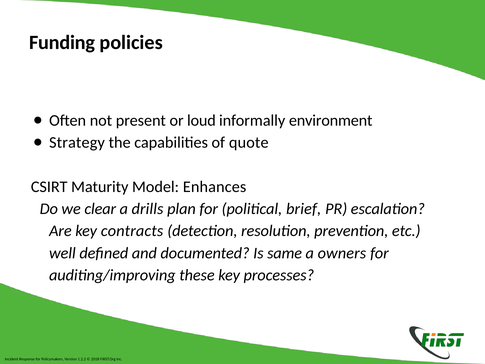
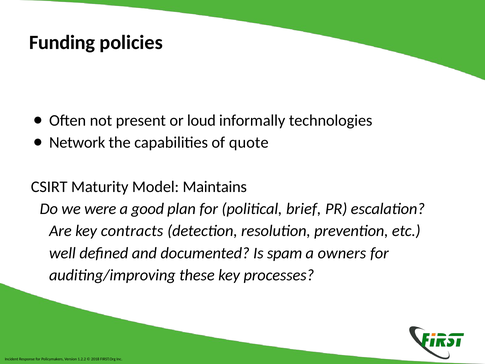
environment: environment -> technologies (331, 120)
Strategy: Strategy -> Network (77, 142)
Enhances: Enhances -> Maintains (215, 187)
clear: clear -> were (100, 209)
drills: drills -> good (148, 209)
same: same -> spam (285, 253)
